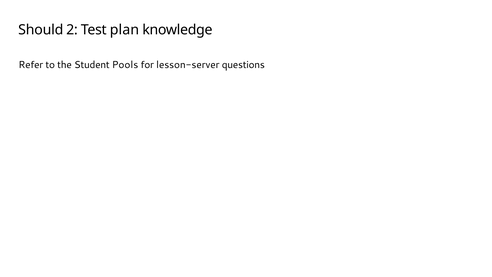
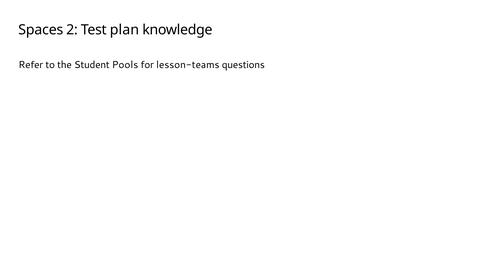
Should: Should -> Spaces (41, 30)
lesson-server: lesson-server -> lesson-teams (188, 65)
